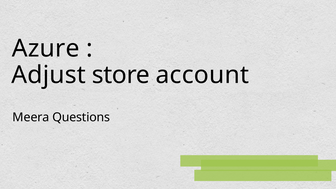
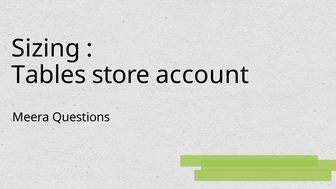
Azure: Azure -> Sizing (46, 48)
Adjust: Adjust -> Tables (49, 75)
